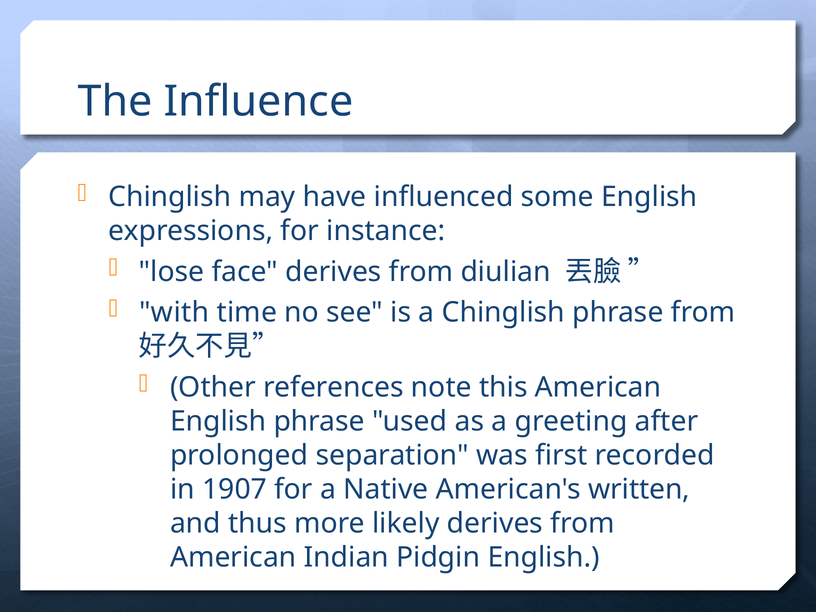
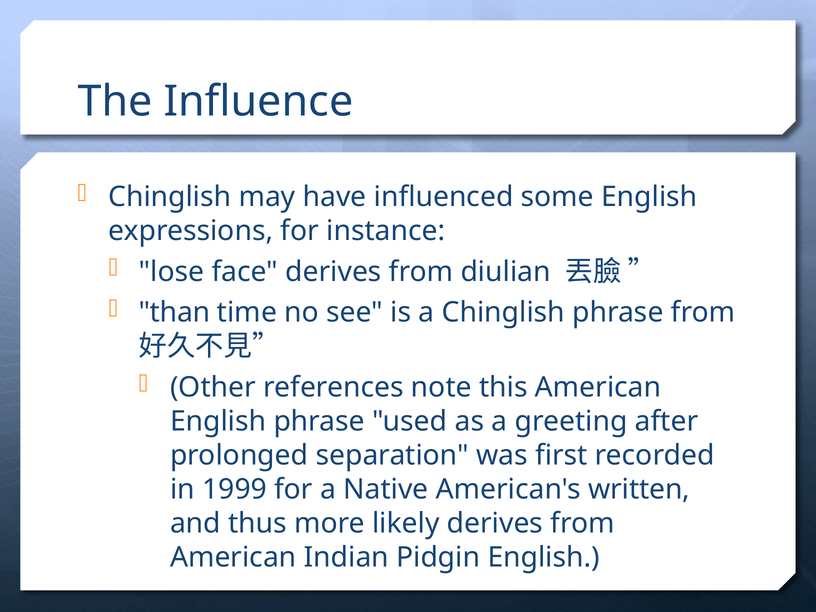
with: with -> than (174, 313)
1907: 1907 -> 1999 (235, 489)
